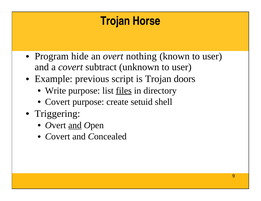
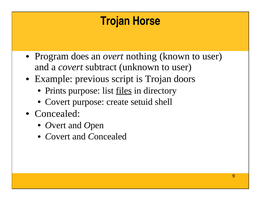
hide: hide -> does (80, 57)
Write: Write -> Prints (56, 91)
Triggering: Triggering -> Concealed (57, 114)
and underline: present -> none (75, 126)
